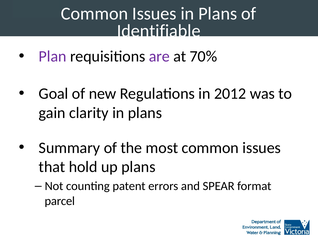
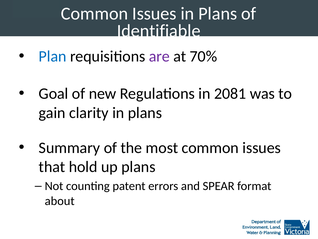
Plan colour: purple -> blue (53, 56)
2012: 2012 -> 2081 (230, 93)
parcel: parcel -> about (60, 201)
